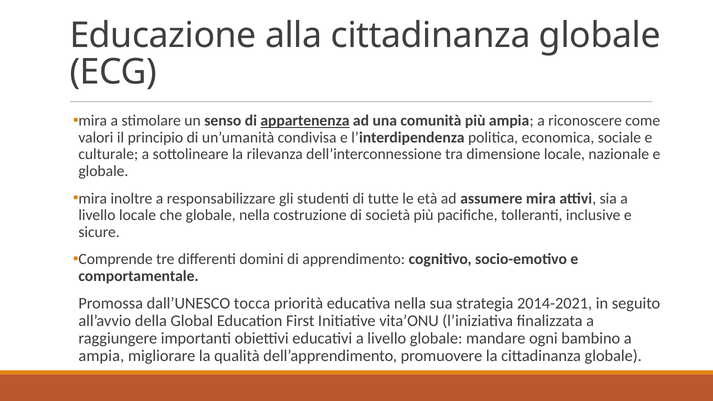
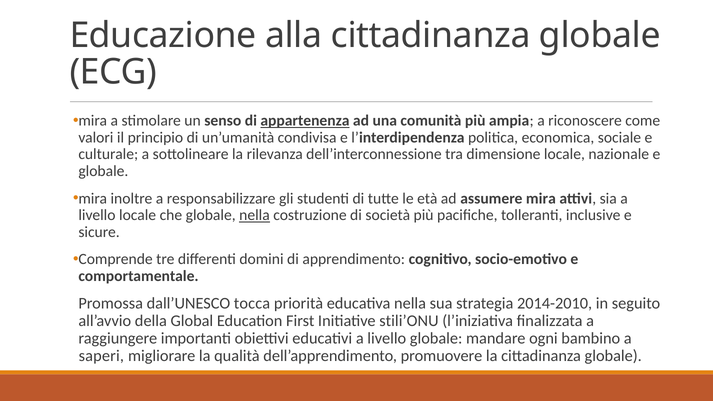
nella underline: none -> present (254, 215)
2014-2021: 2014-2021 -> 2014-2010 (555, 303)
vita’ONU: vita’ONU -> stili’ONU (409, 321)
ampia: ampia -> saperi (101, 356)
